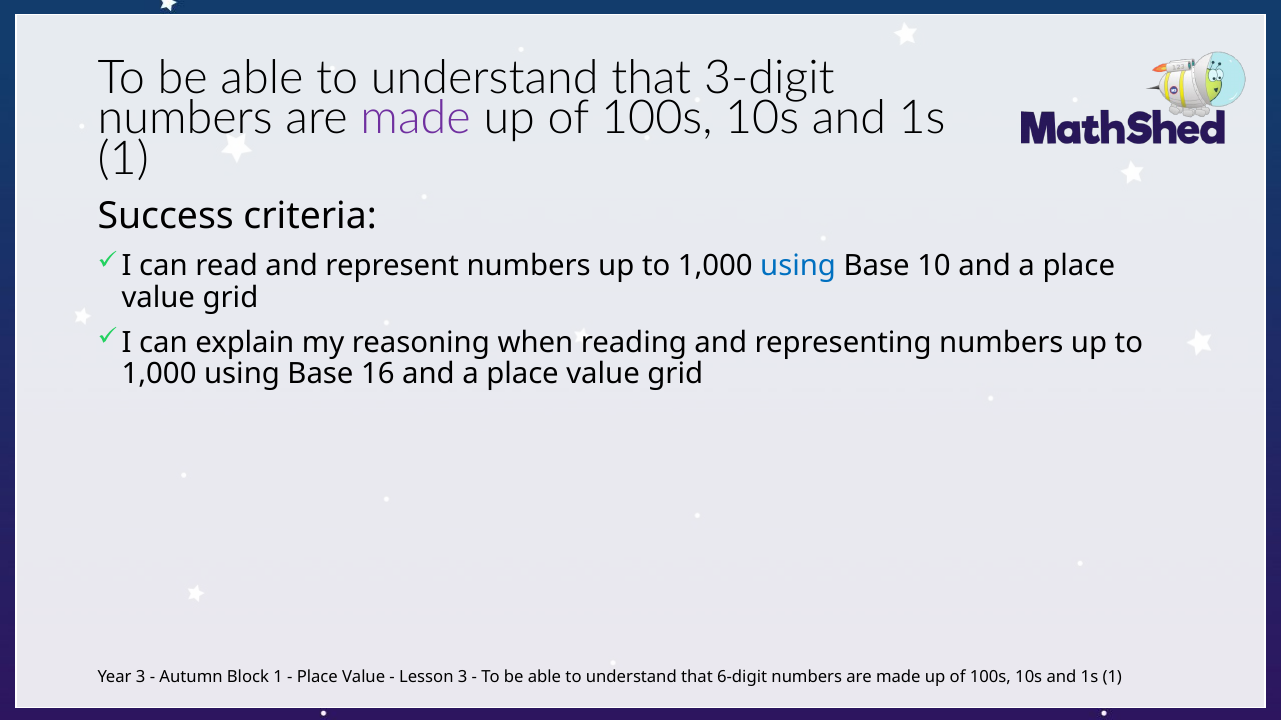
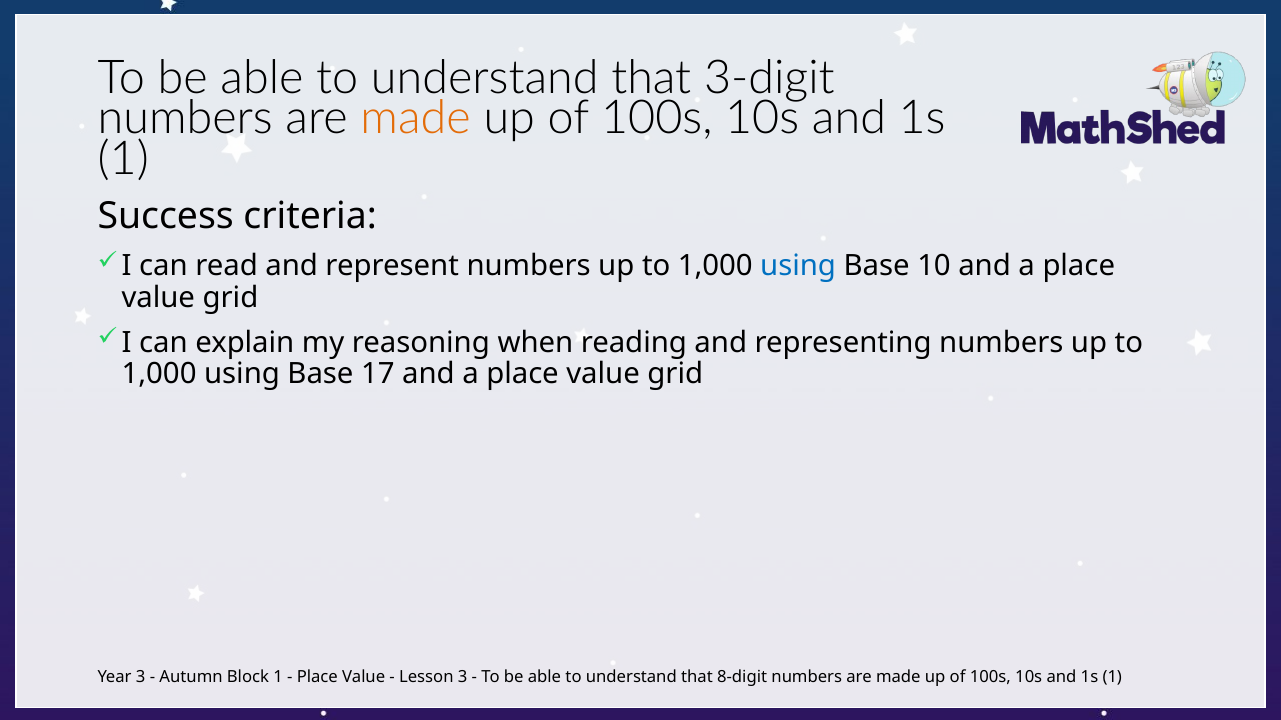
made colour: purple -> orange (416, 118)
16: 16 -> 17 (378, 374)
6-digit: 6-digit -> 8-digit (742, 678)
